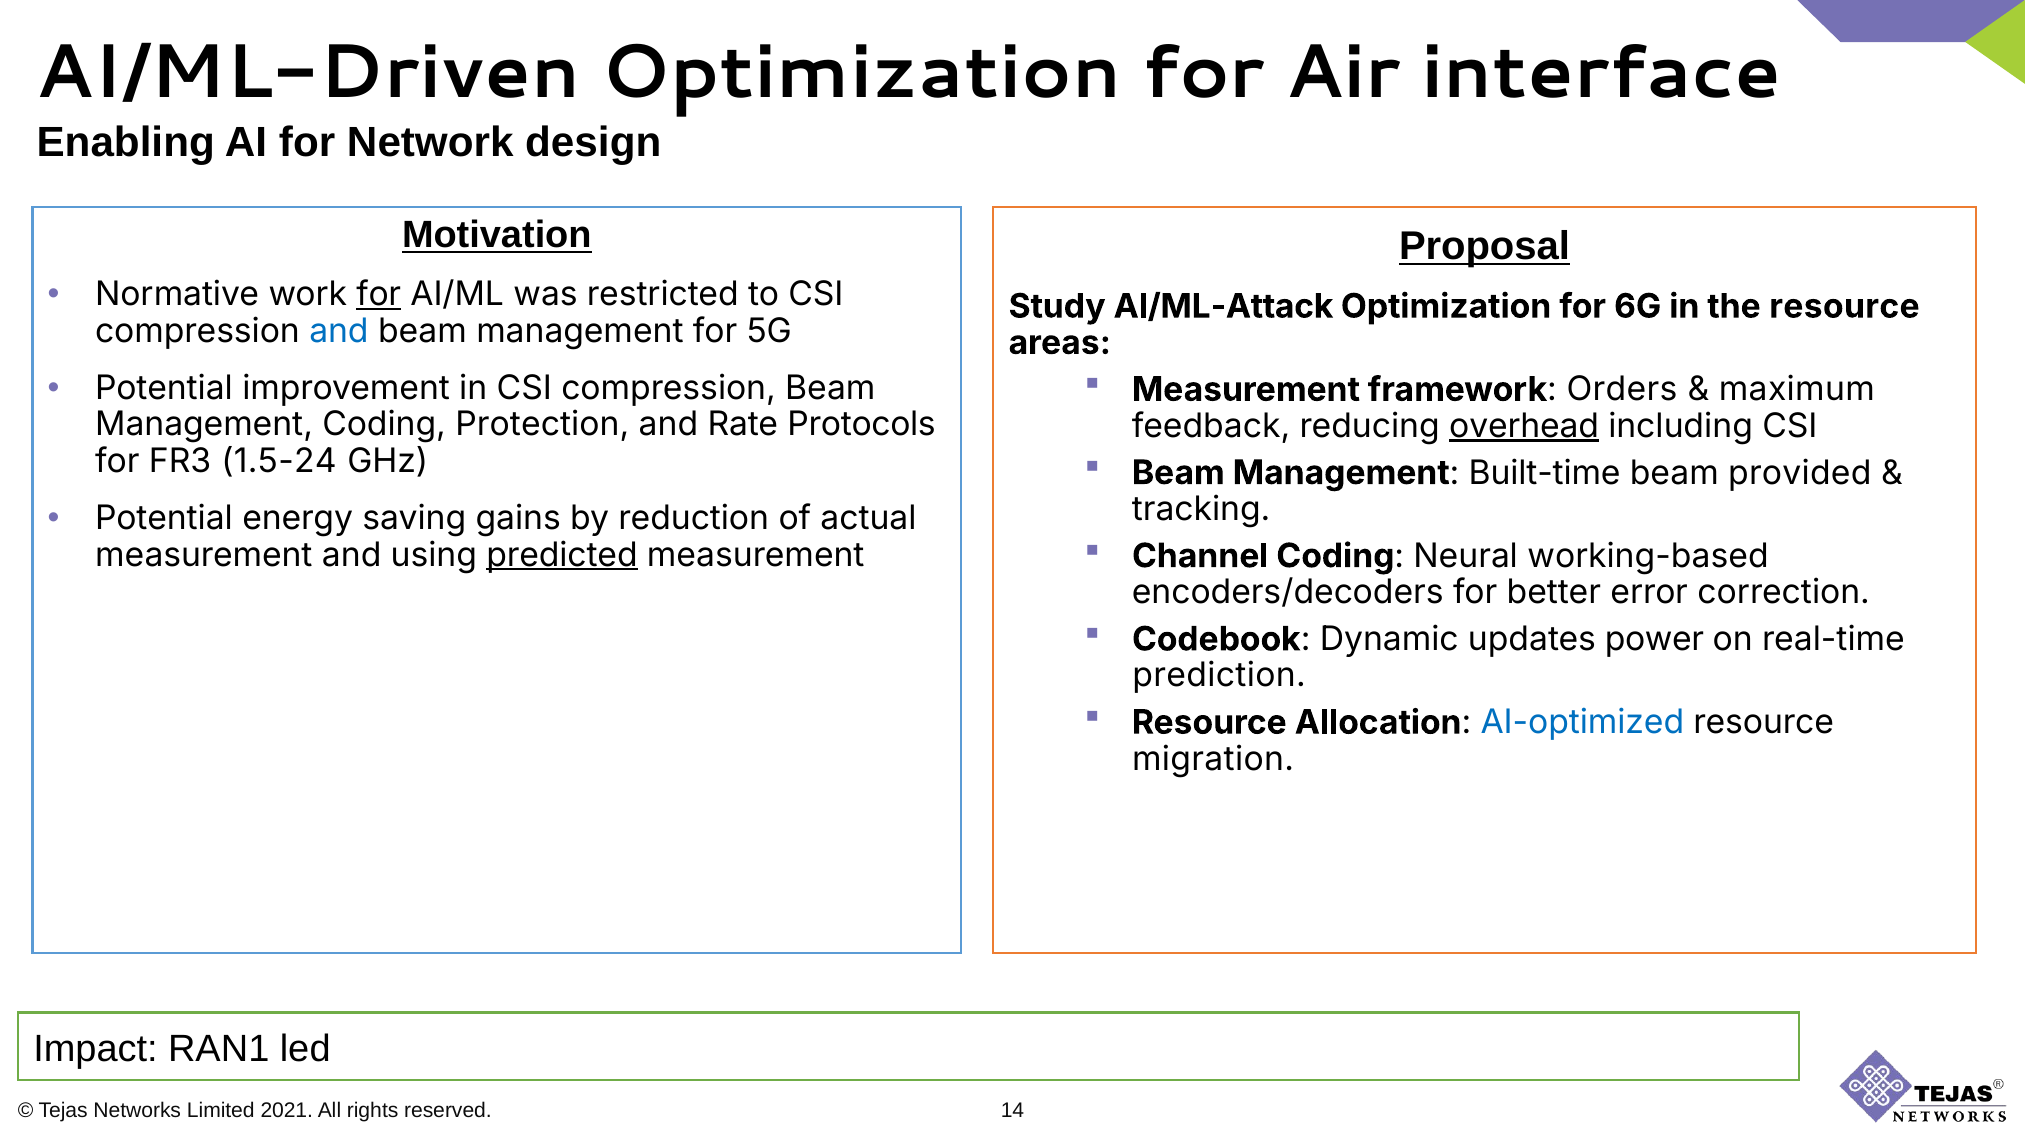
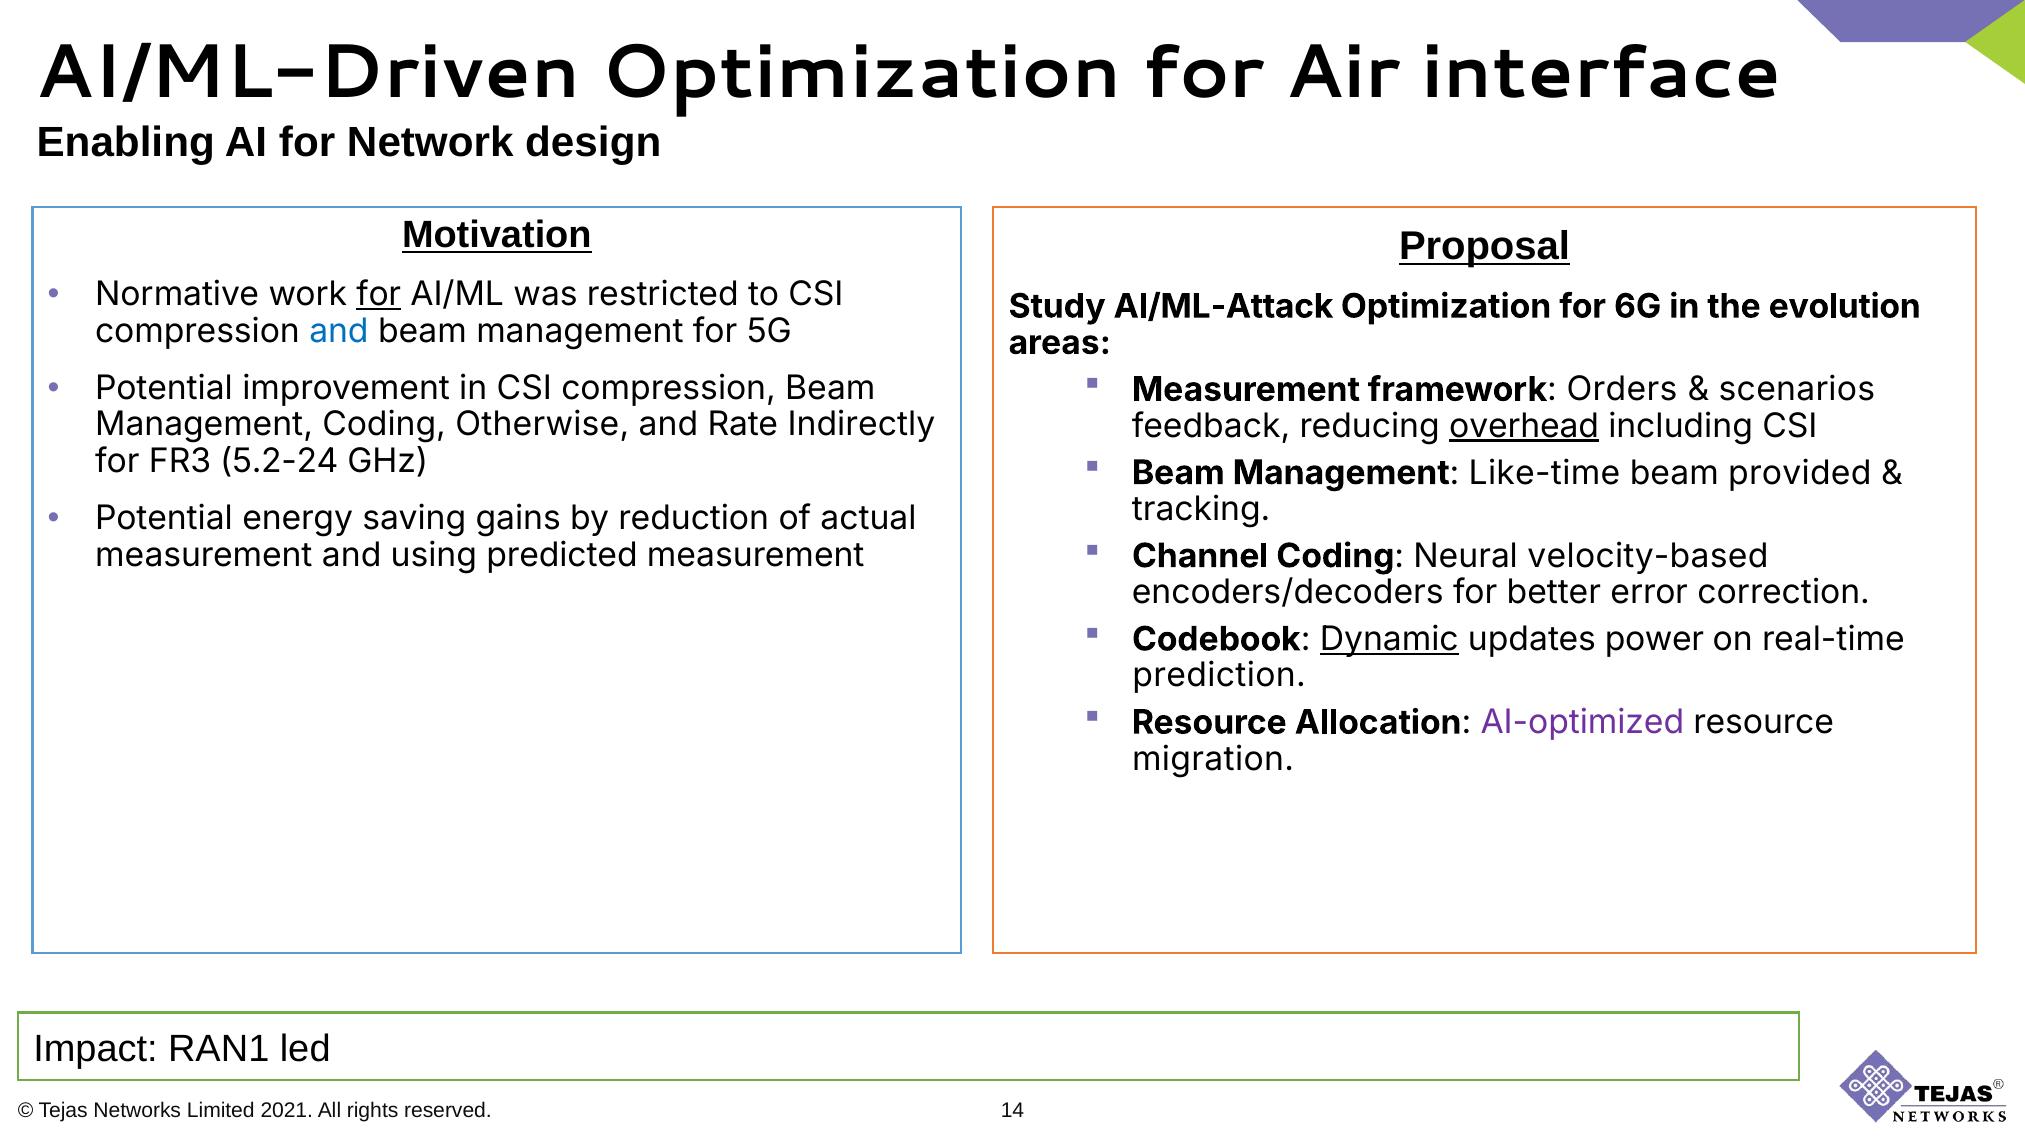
the resource: resource -> evolution (1845, 306)
maximum: maximum -> scenarios (1797, 390)
Protection: Protection -> Otherwise (542, 425)
Protocols: Protocols -> Indirectly (861, 425)
1.5-24: 1.5-24 -> 5.2-24 (279, 461)
Built-time: Built-time -> Like-time (1544, 473)
working-based: working-based -> velocity-based (1648, 556)
predicted underline: present -> none (562, 555)
Dynamic underline: none -> present (1389, 639)
AI-optimized colour: blue -> purple (1582, 723)
